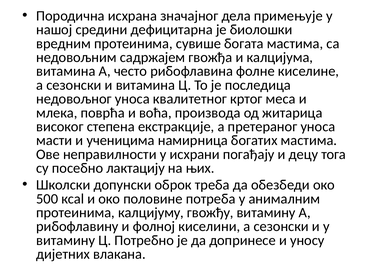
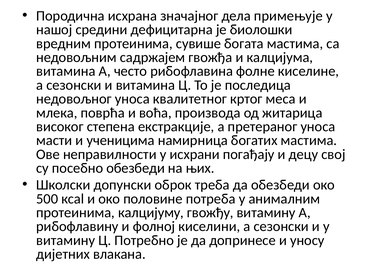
тога: тога -> свој (333, 154)
посебно лактацију: лактацију -> обезбеди (136, 168)
